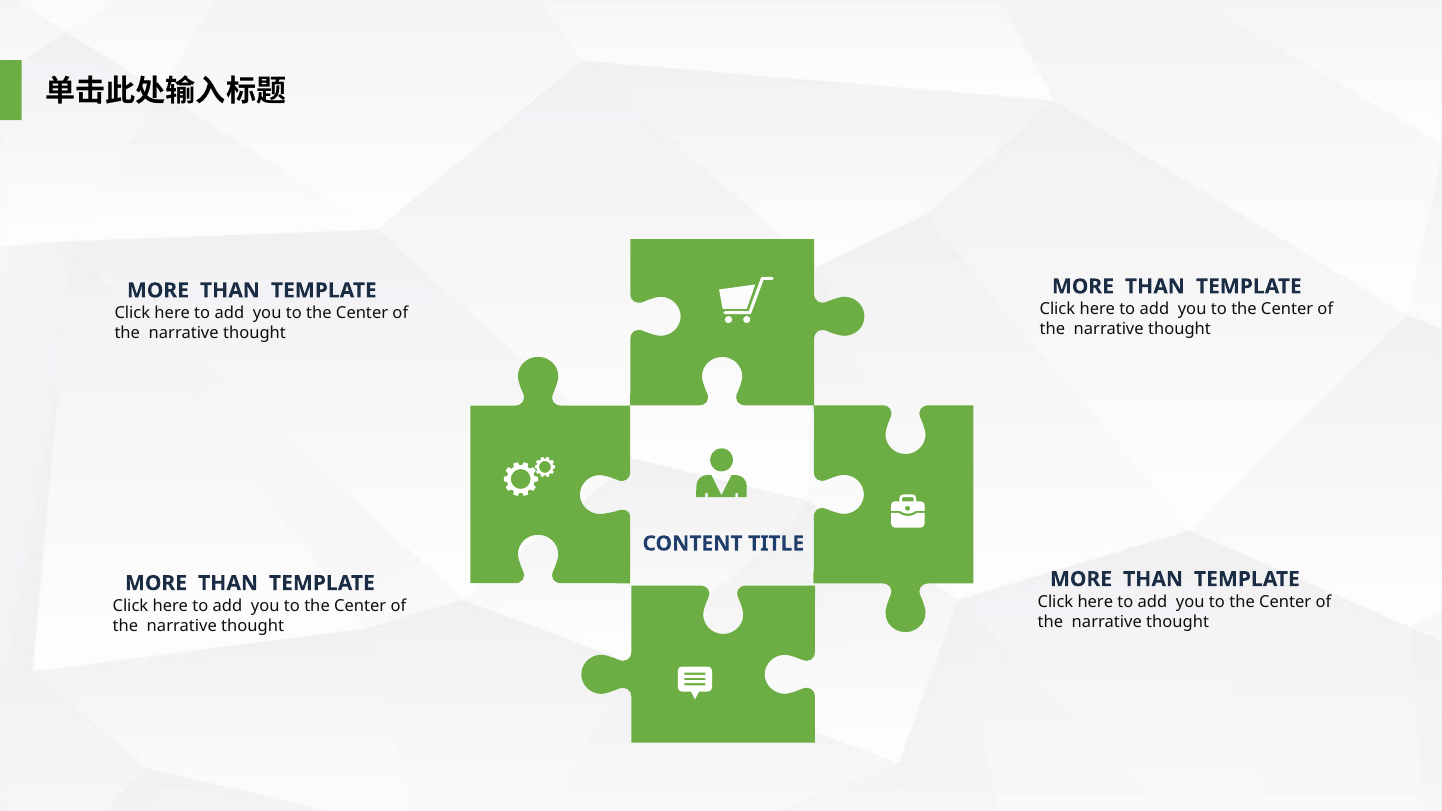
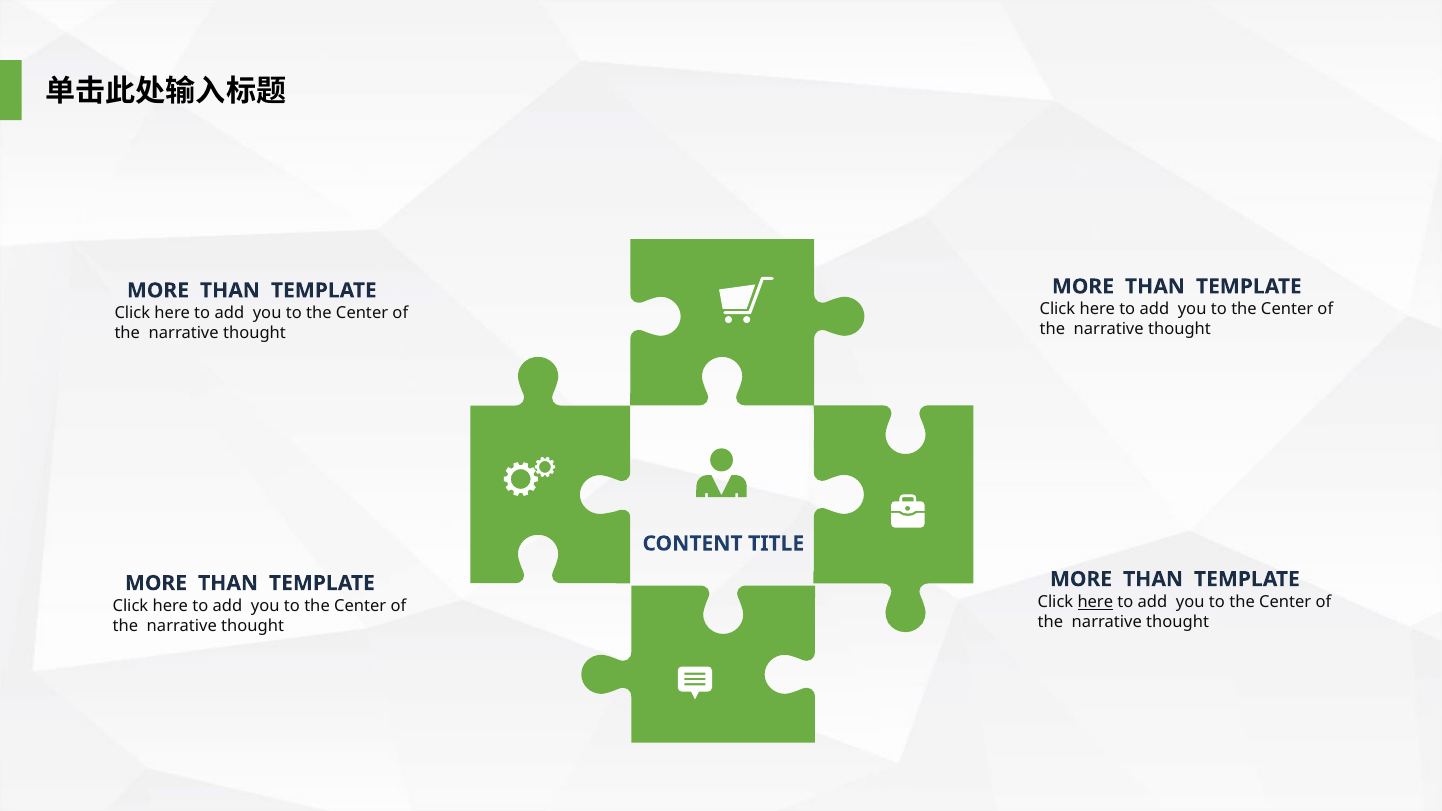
here underline: none -> present (1095, 602)
